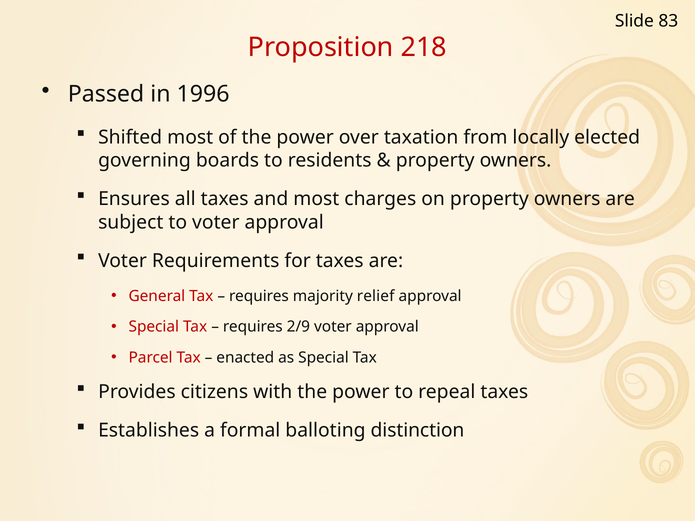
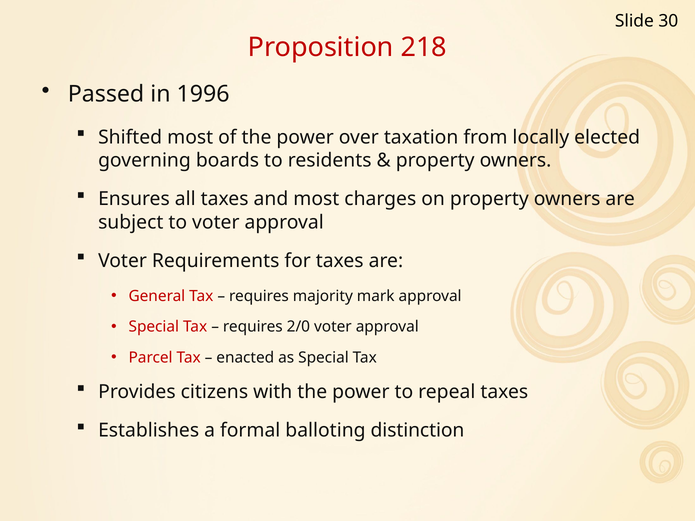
83: 83 -> 30 (668, 21)
relief: relief -> mark (376, 296)
2/9: 2/9 -> 2/0 (298, 327)
